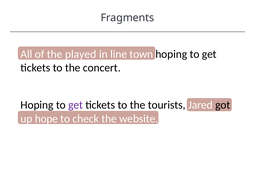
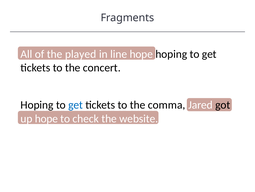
line town: town -> hope (141, 54)
get colour: purple -> blue (76, 105)
tourists: tourists -> comma (167, 105)
